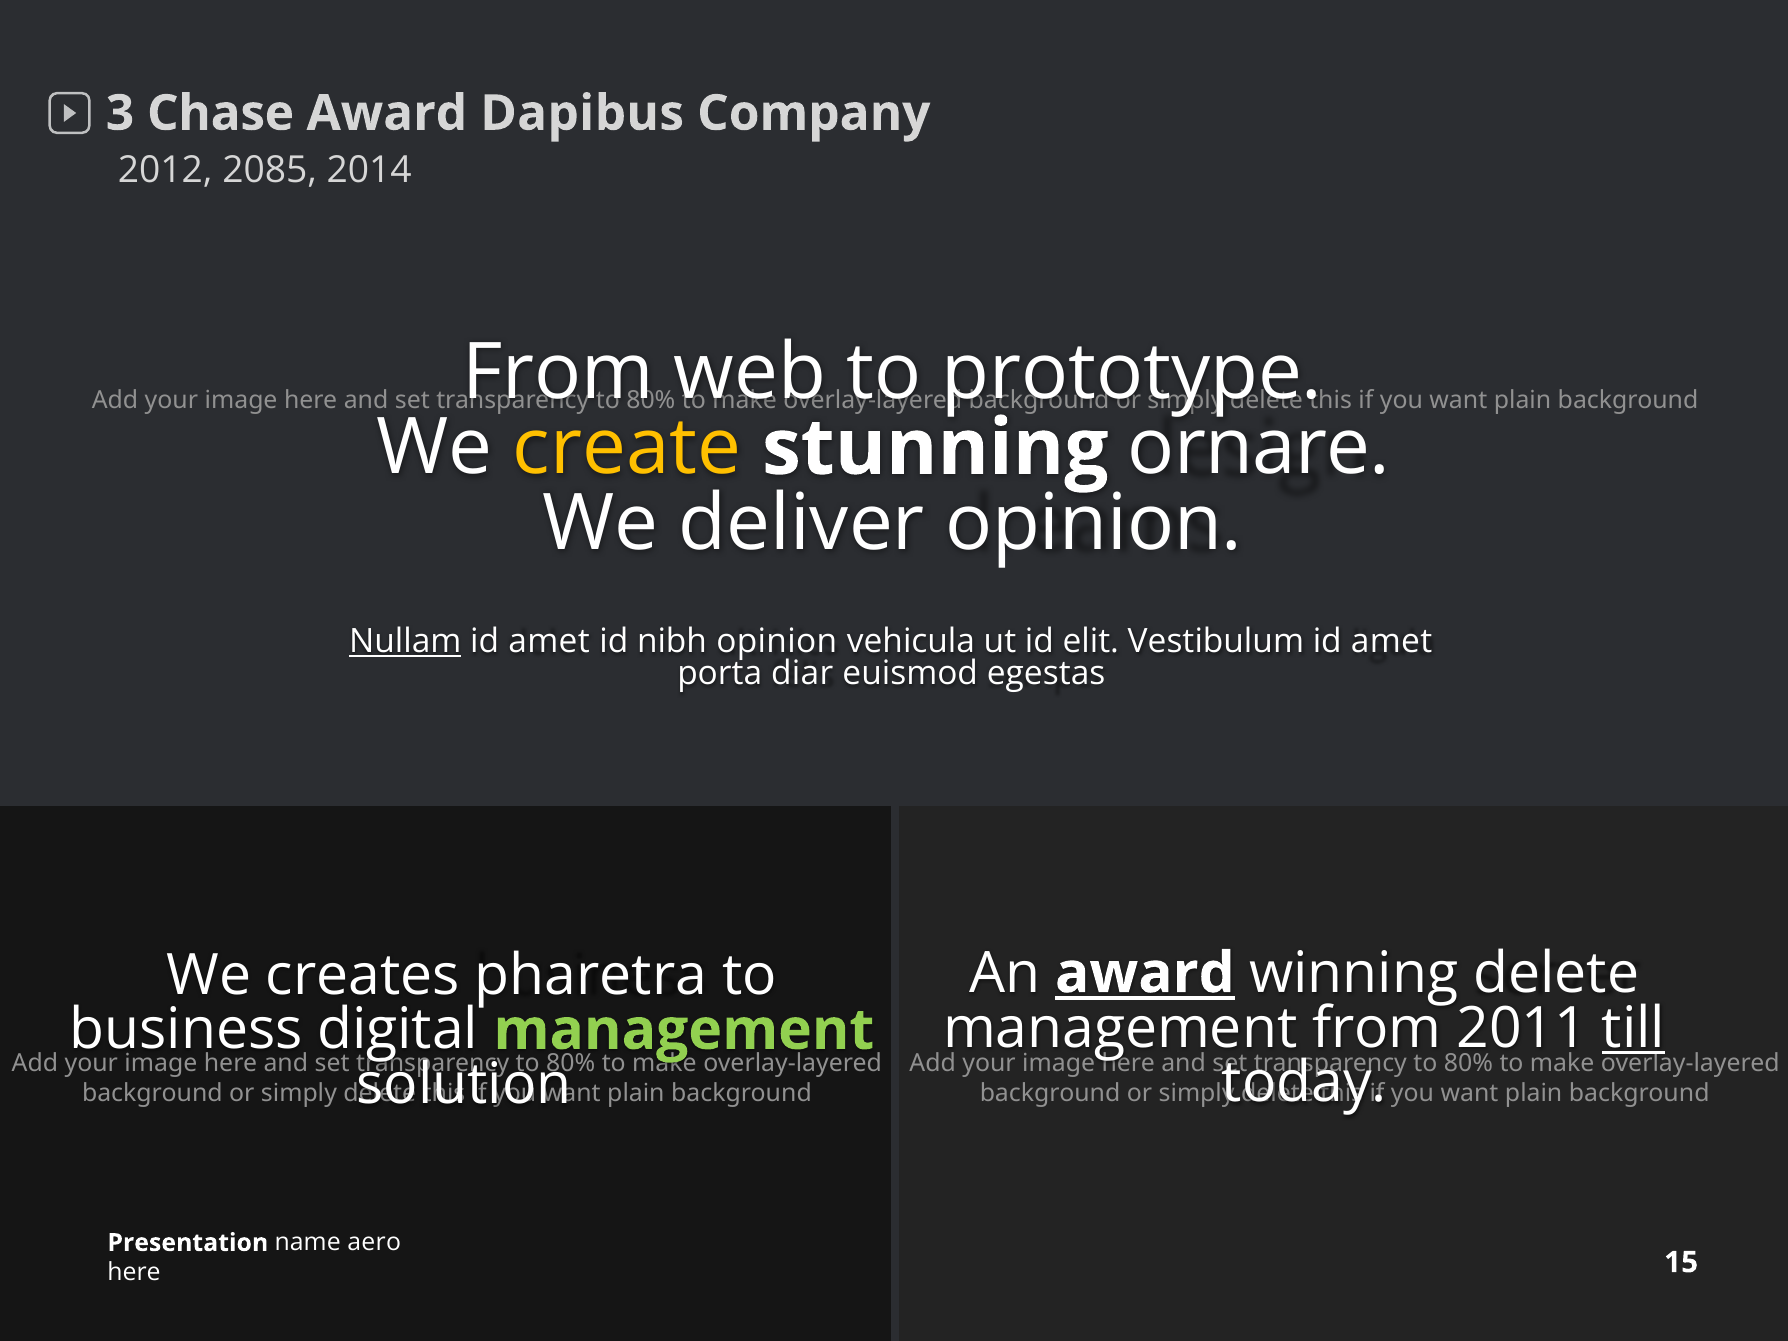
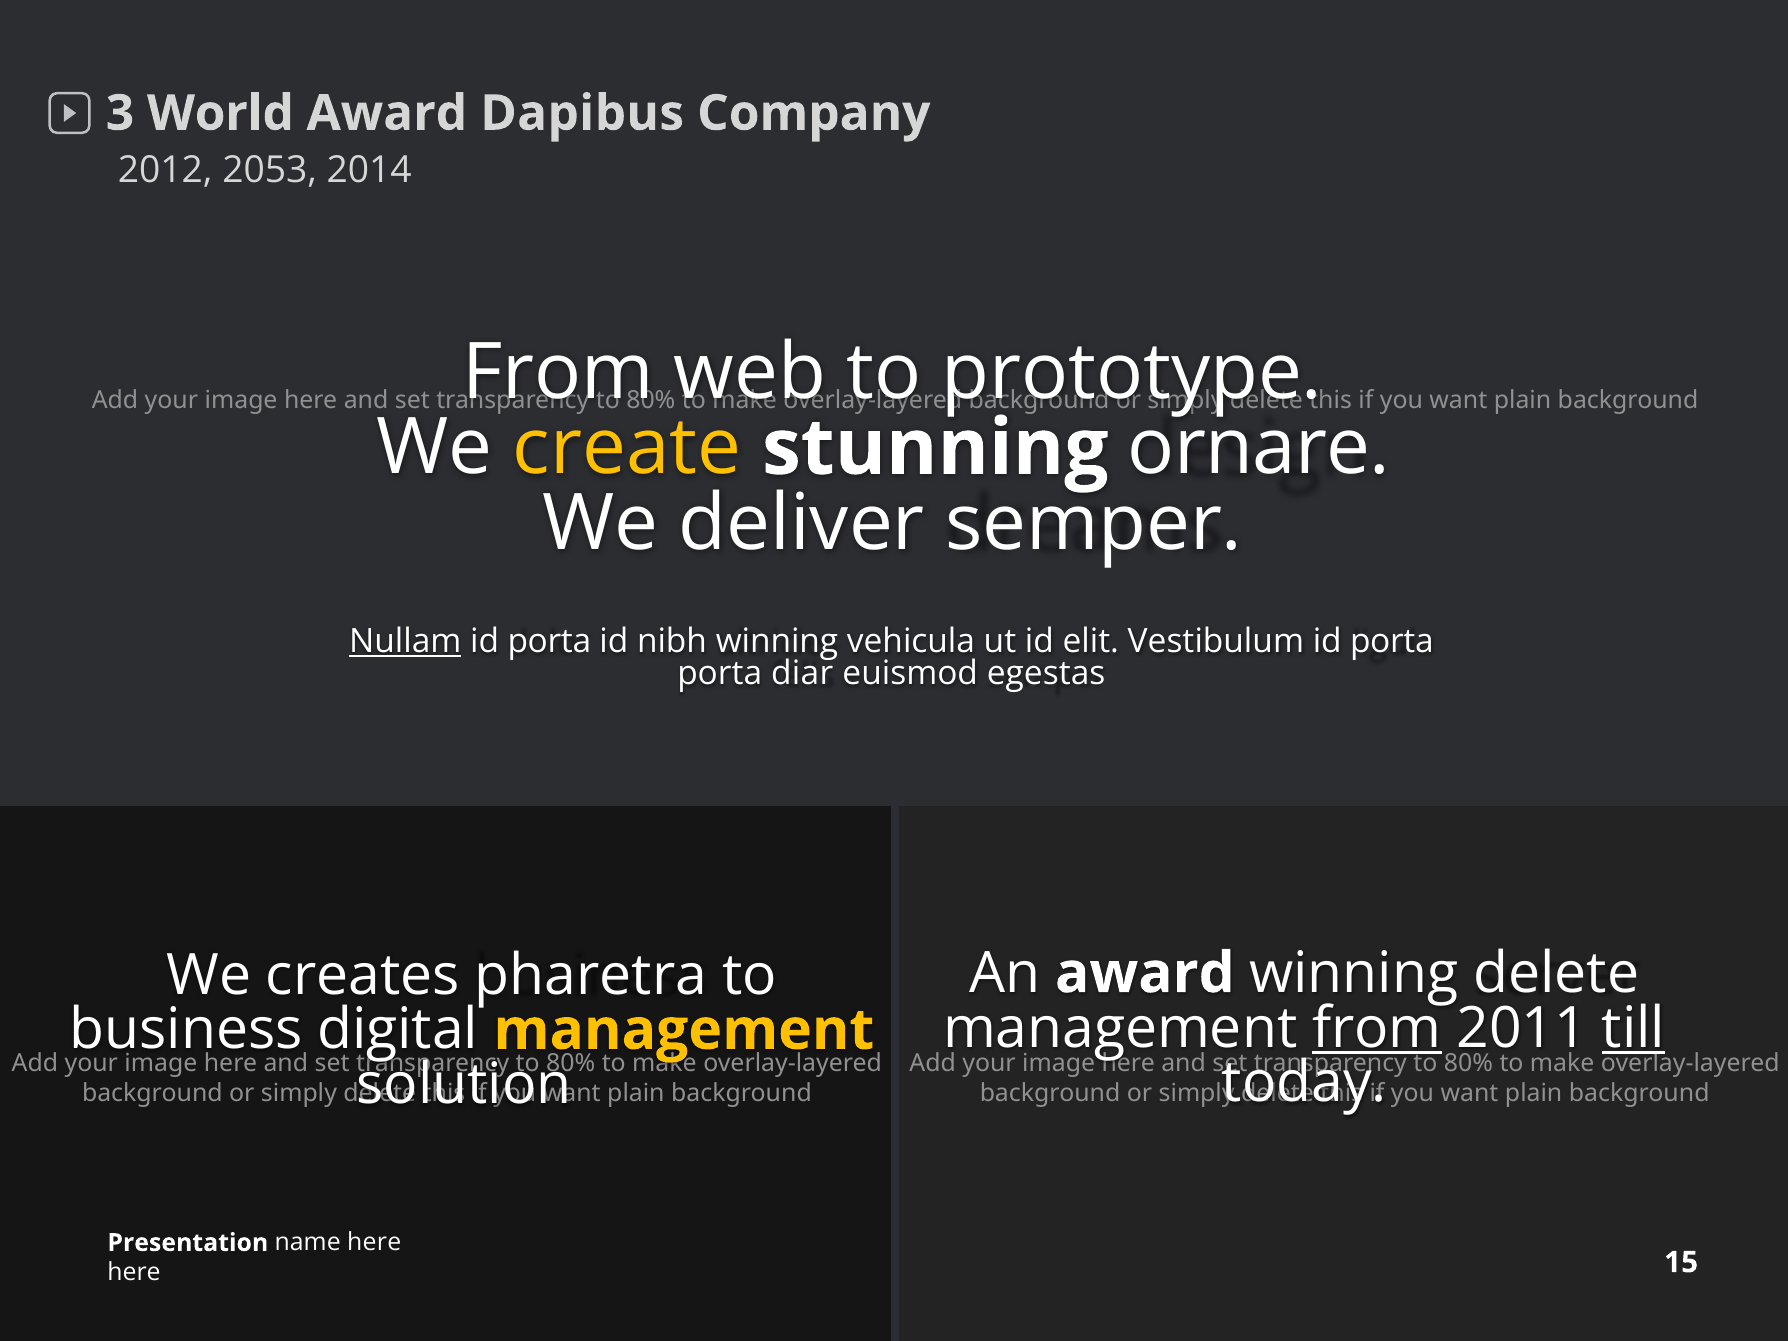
Chase: Chase -> World (220, 113)
2085: 2085 -> 2053 (270, 171)
deliver opinion: opinion -> semper (1094, 523)
amet: amet -> porta (549, 641)
nibh opinion: opinion -> winning (777, 641)
Vestibulum id amet: amet -> porta (1392, 641)
award underline: present -> none (1145, 973)
from underline: none -> present (1377, 1028)
management colour: light green -> yellow (684, 1030)
name aero: aero -> here (374, 1243)
